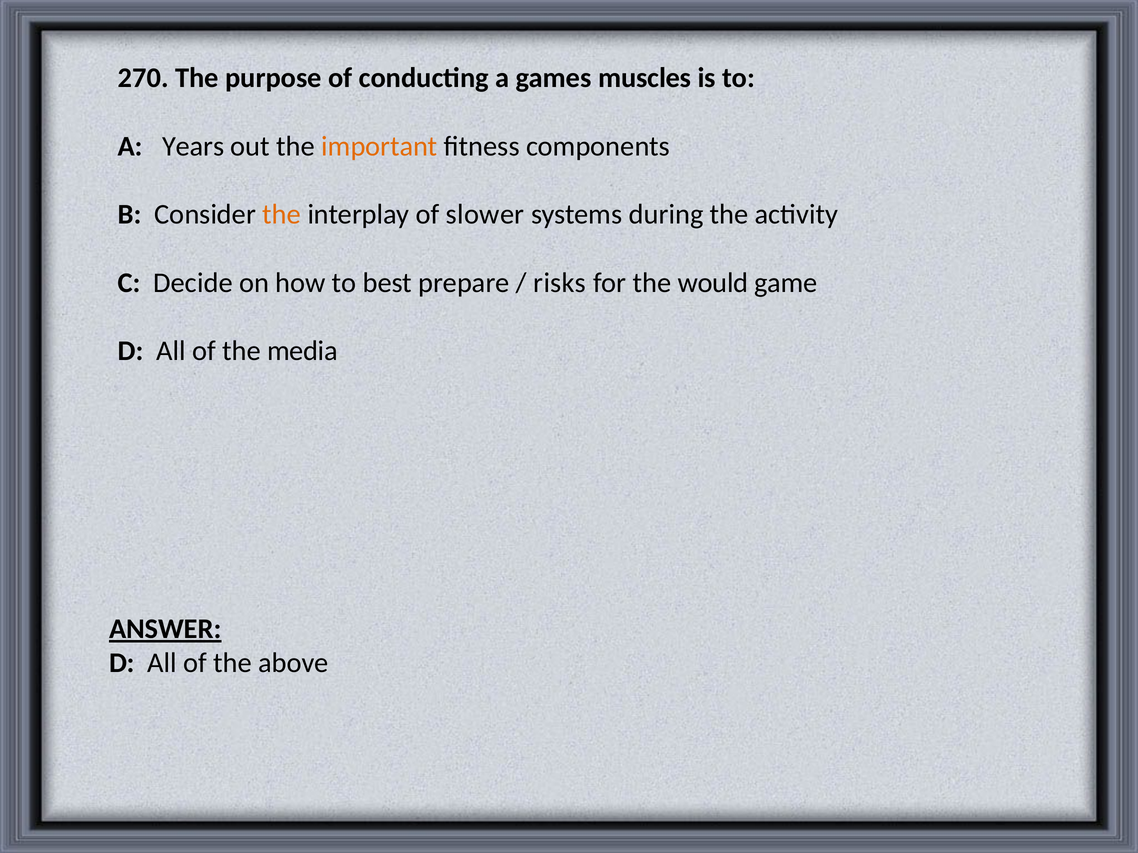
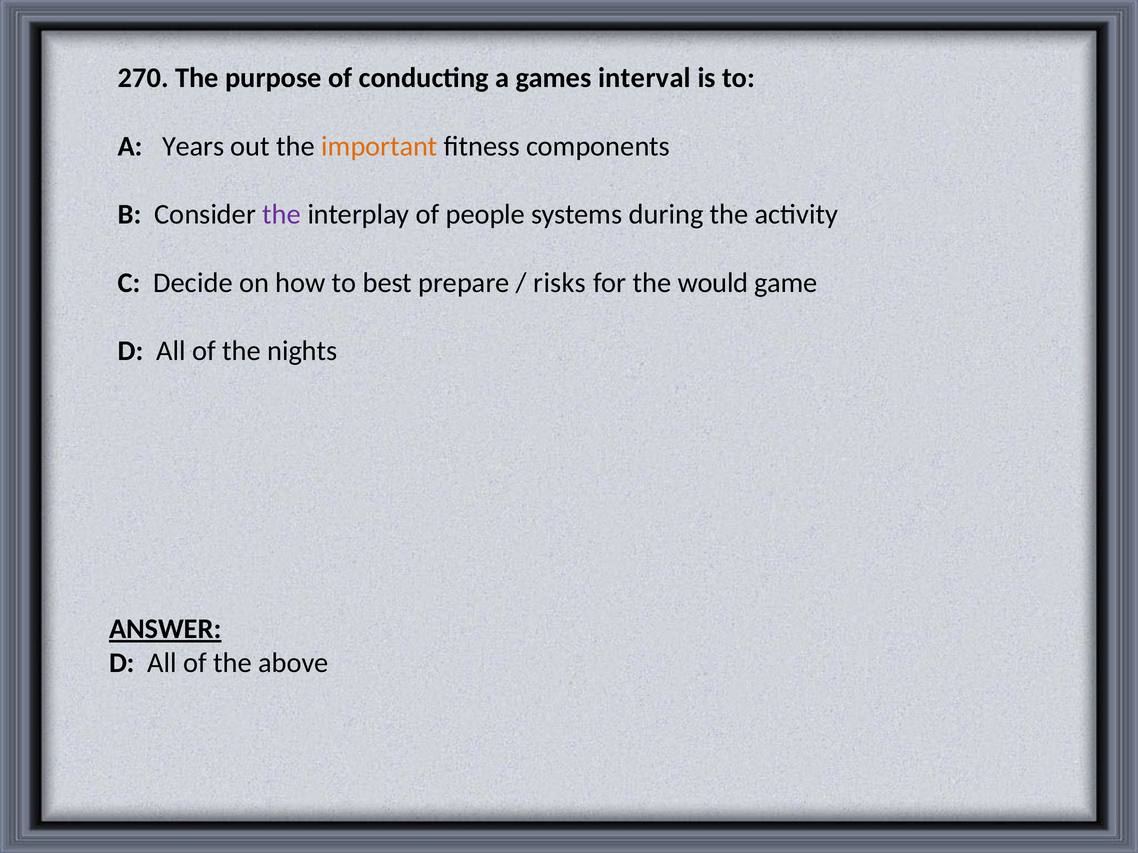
muscles: muscles -> interval (644, 78)
the colour: orange -> purple (282, 215)
slower: slower -> people (485, 215)
media: media -> nights (302, 351)
